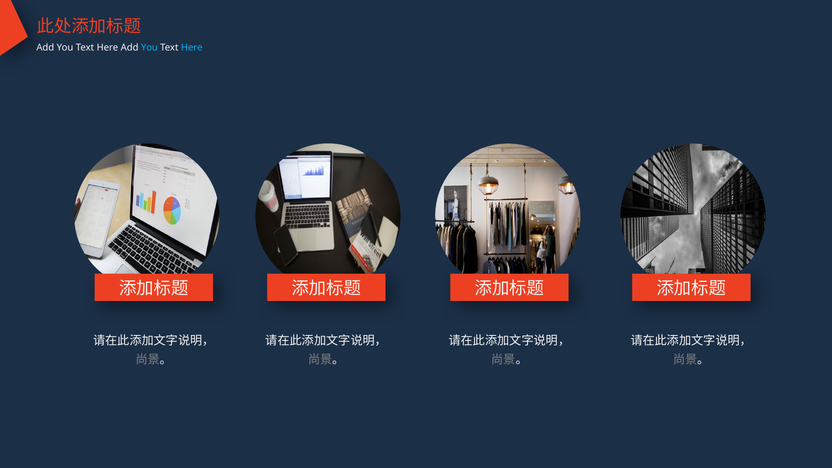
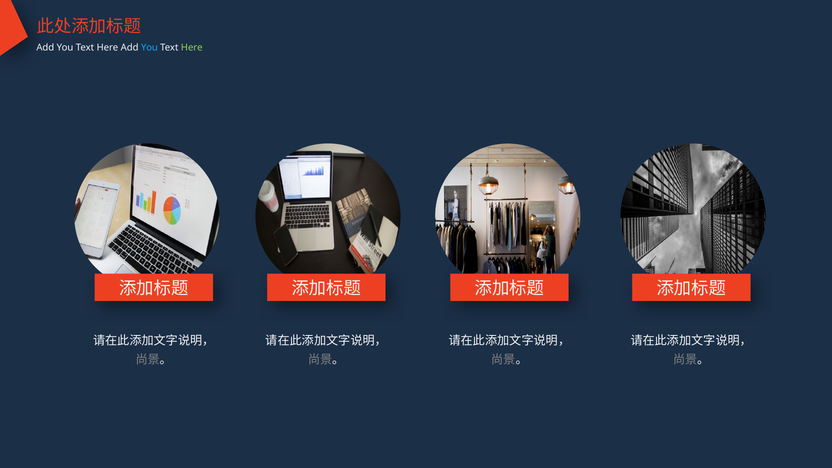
Here colour: light blue -> light green (192, 48)
